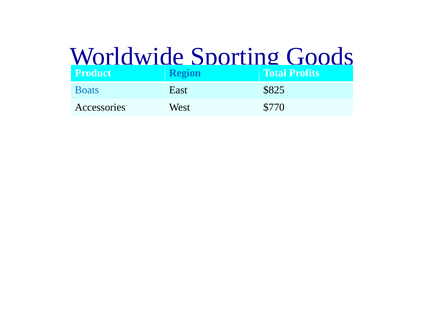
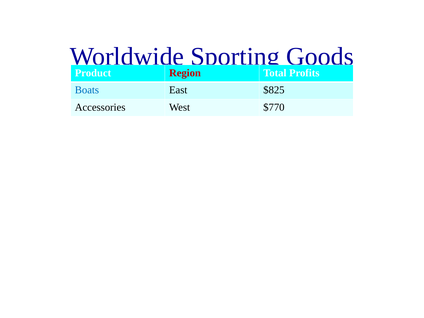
Region colour: blue -> red (185, 73)
